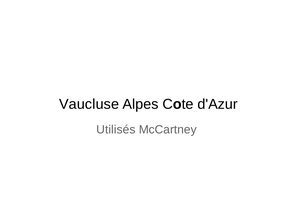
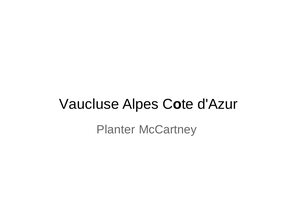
Utilisés: Utilisés -> Planter (116, 130)
